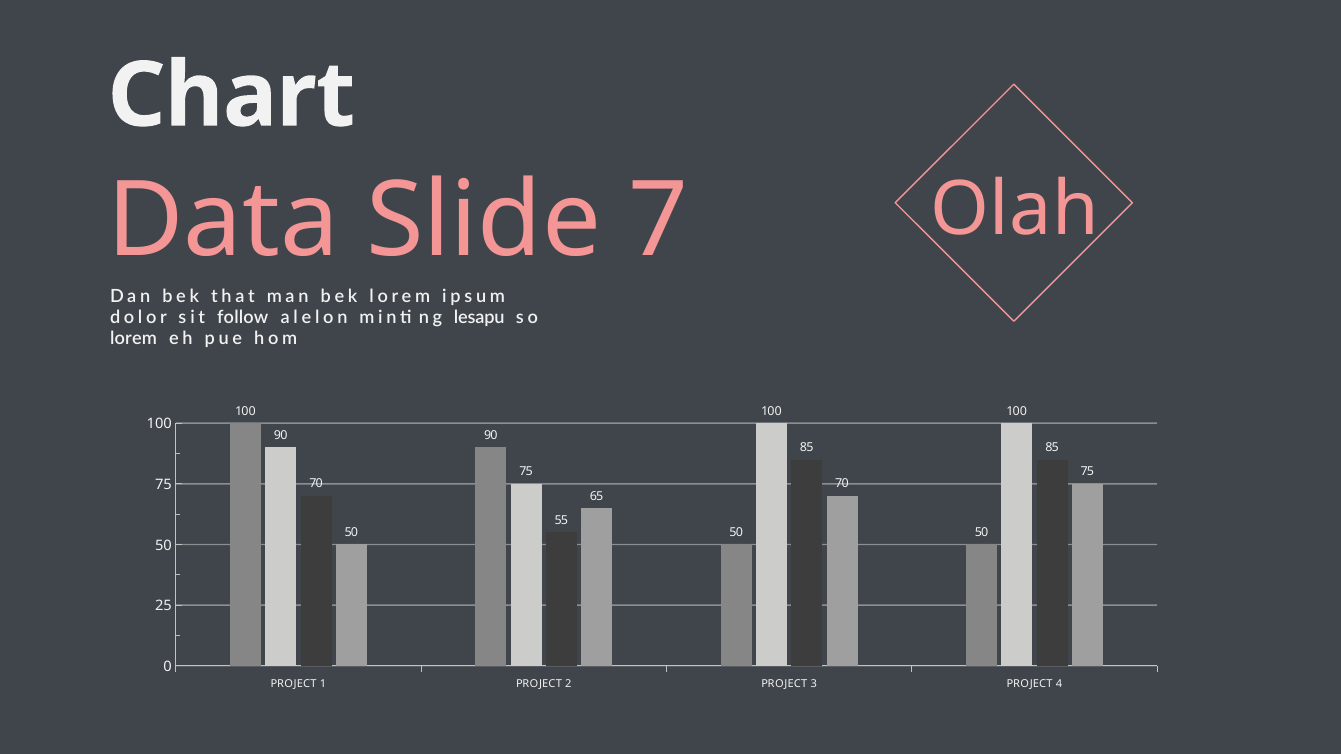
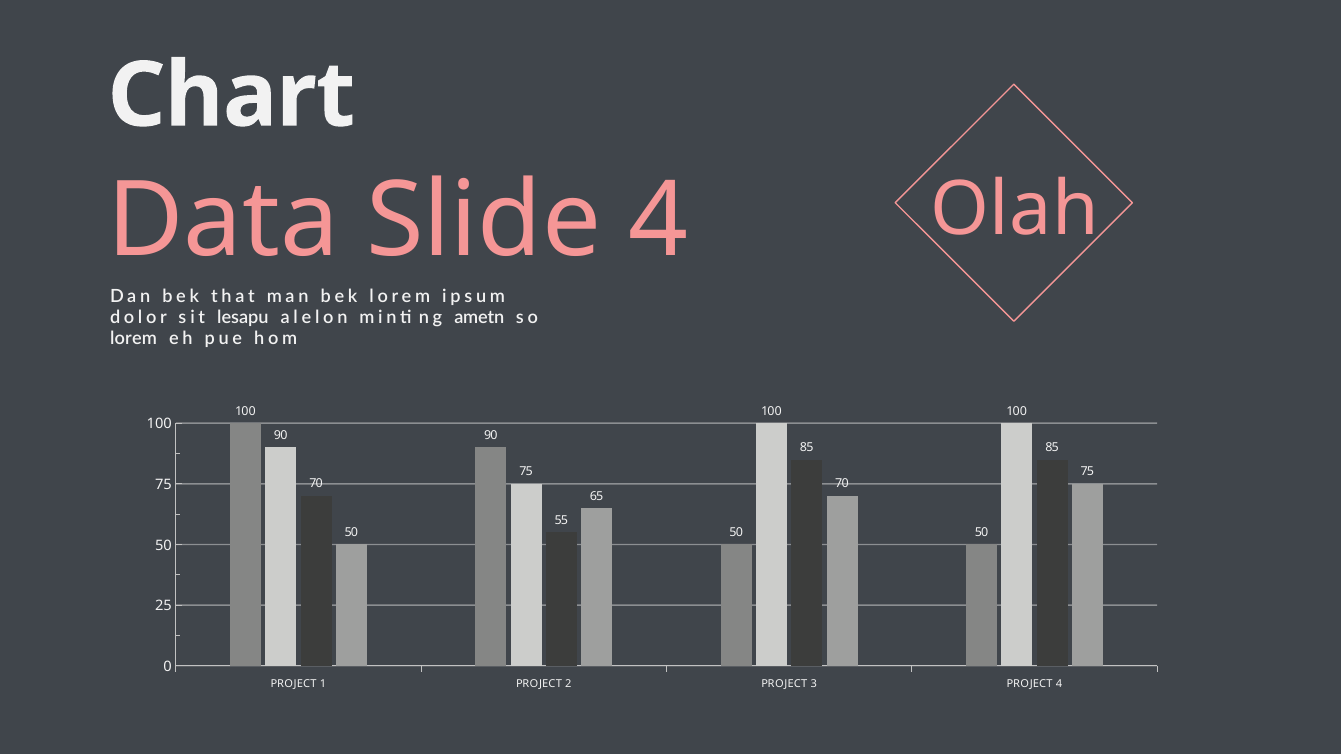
7: 7 -> 4 (658, 221)
follow: follow -> lesapu (243, 317)
lesapu: lesapu -> ametn (479, 317)
